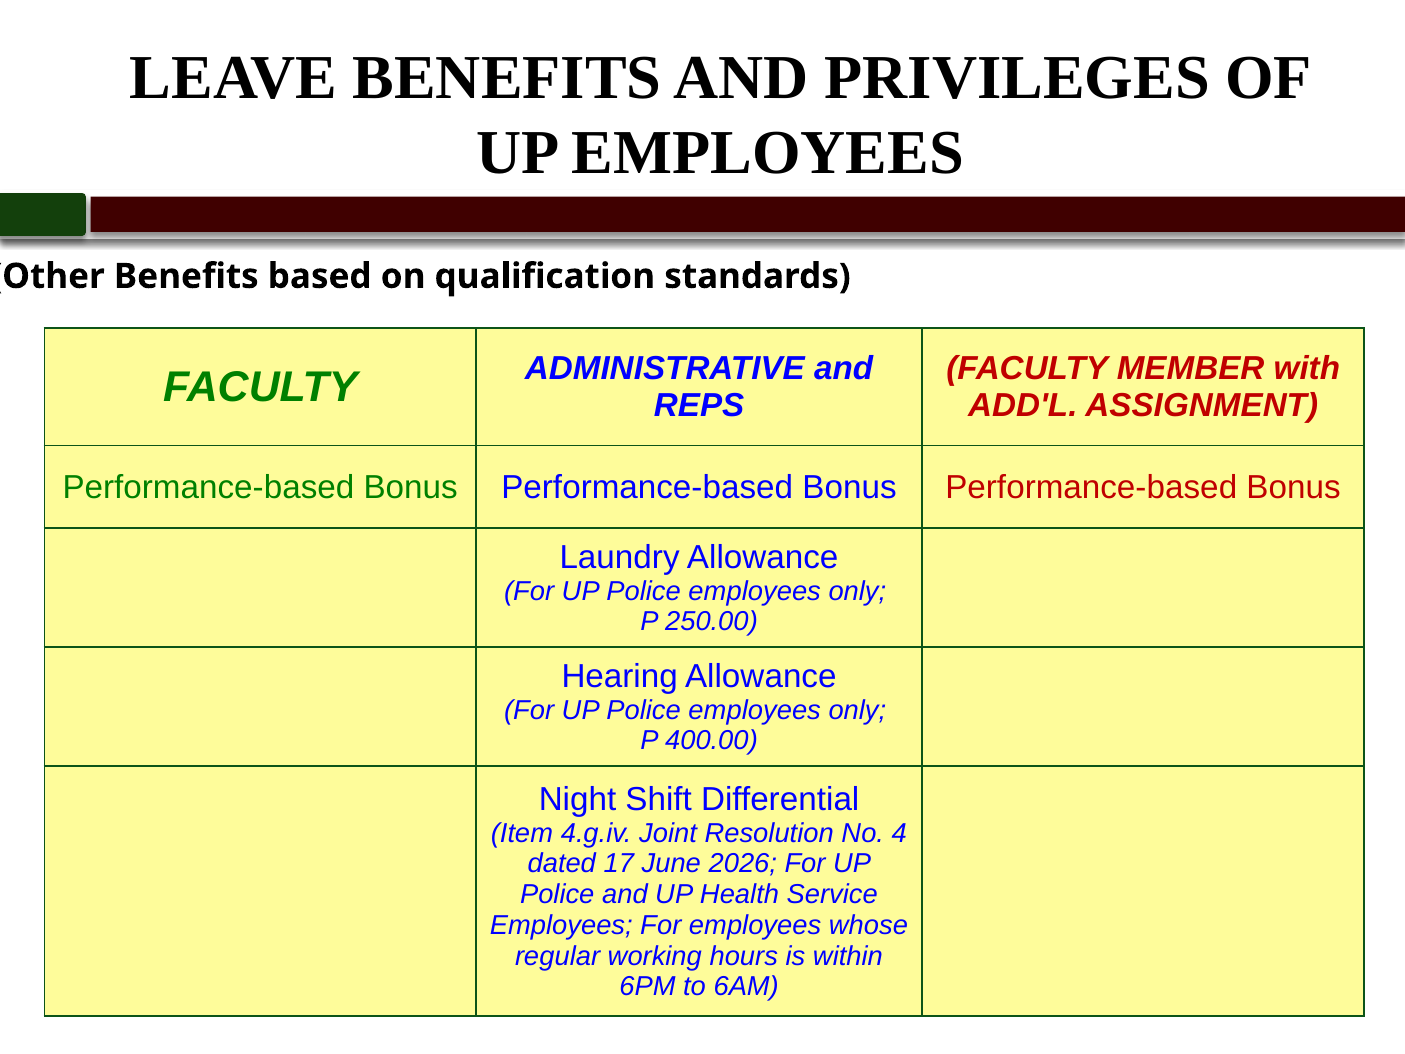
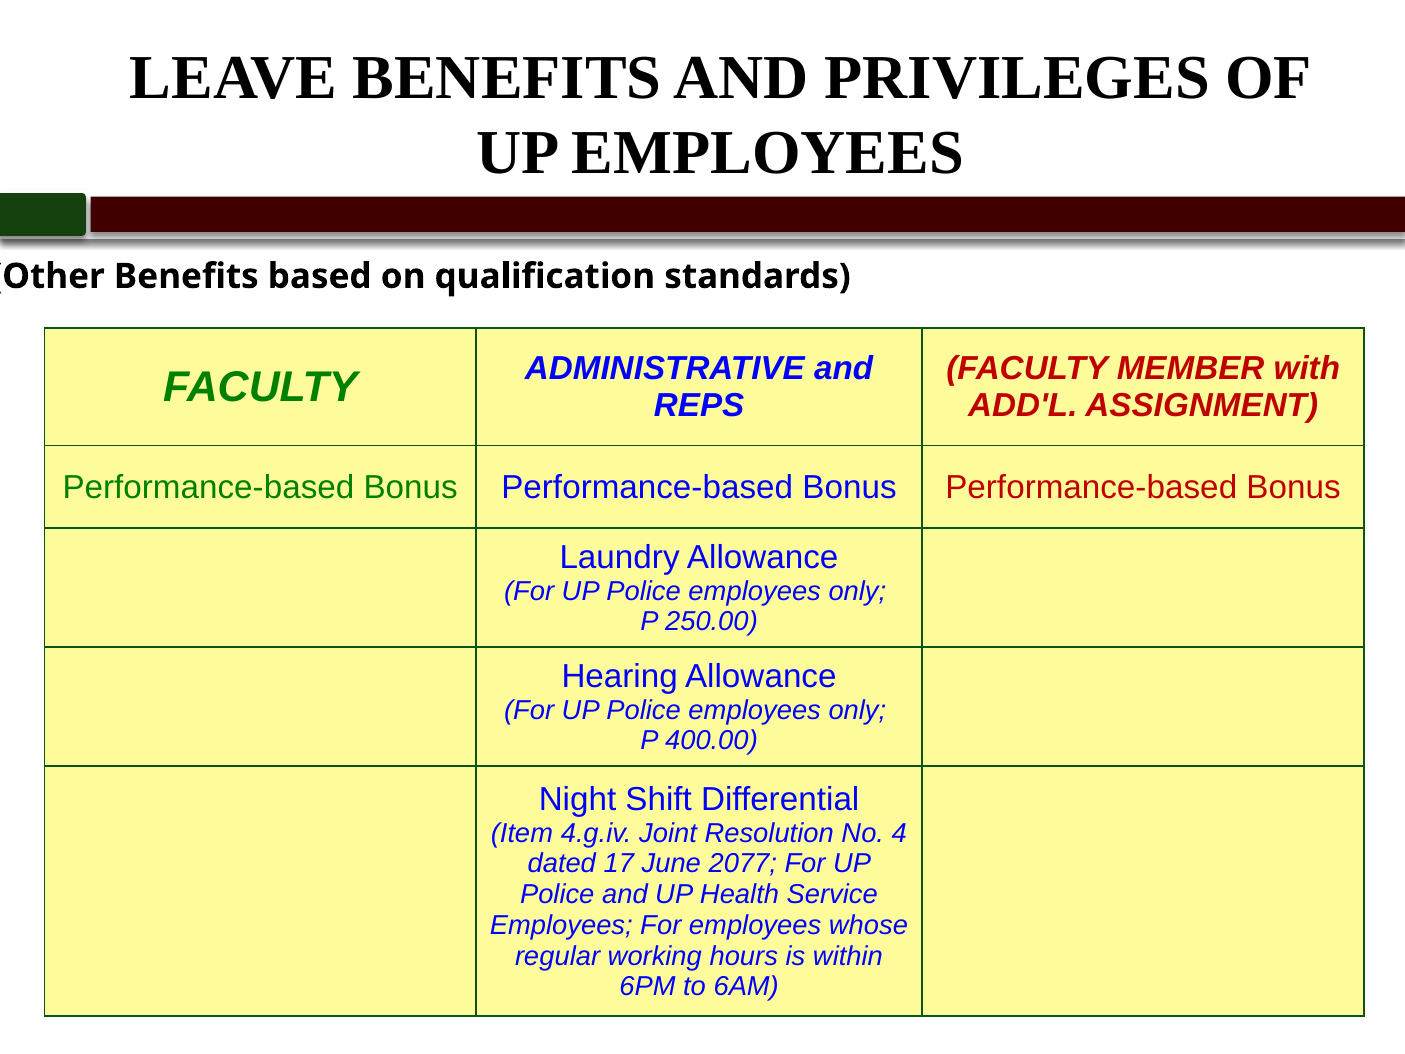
2026: 2026 -> 2077 (743, 864)
